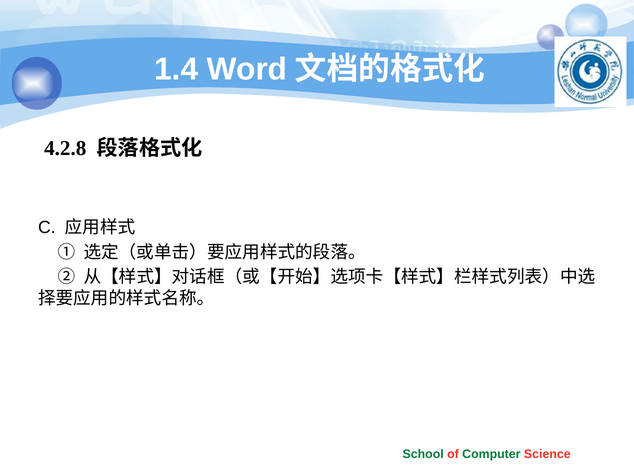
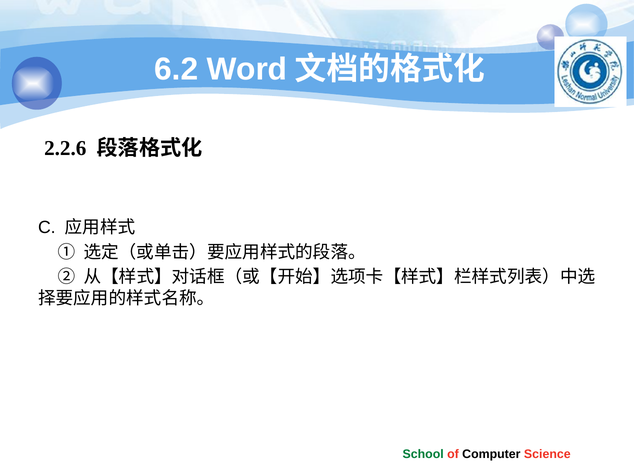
1.4: 1.4 -> 6.2 (176, 69)
4.2.8: 4.2.8 -> 2.2.6 (65, 148)
Computer colour: green -> black (491, 454)
